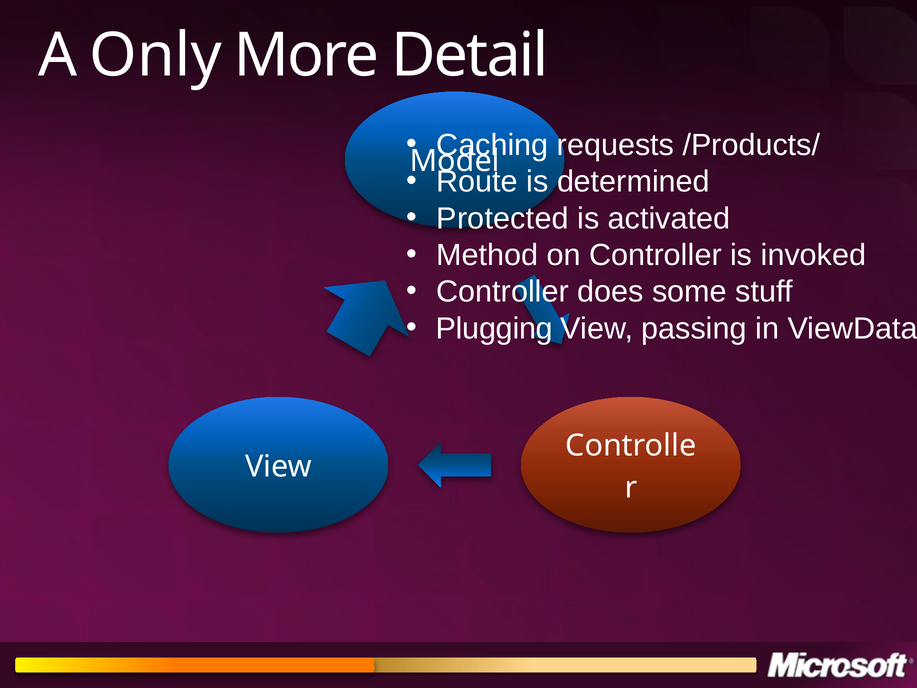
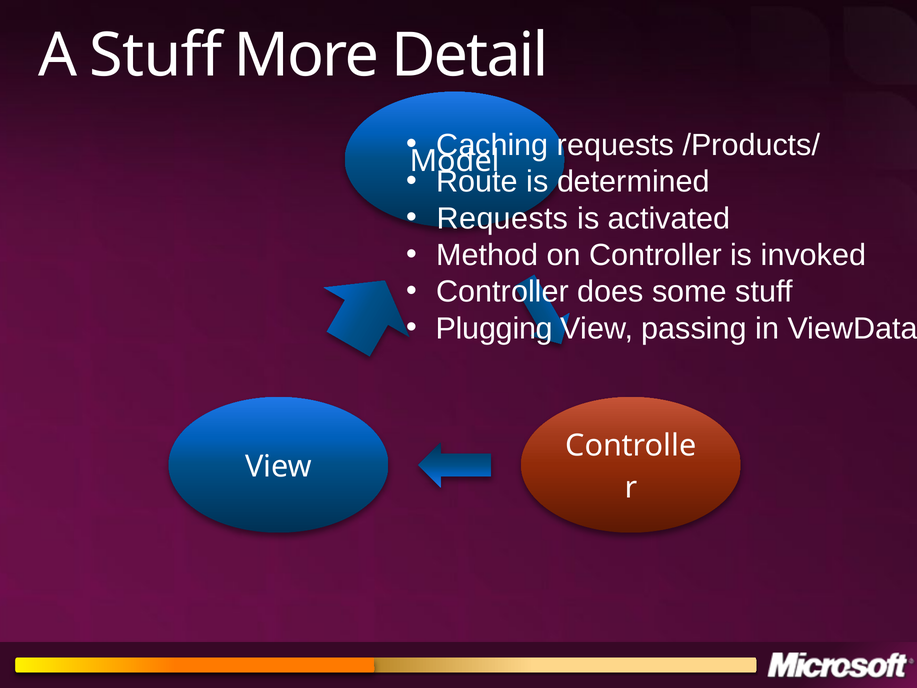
A Only: Only -> Stuff (156, 56)
Protected: Protected -> Requests (503, 218)
